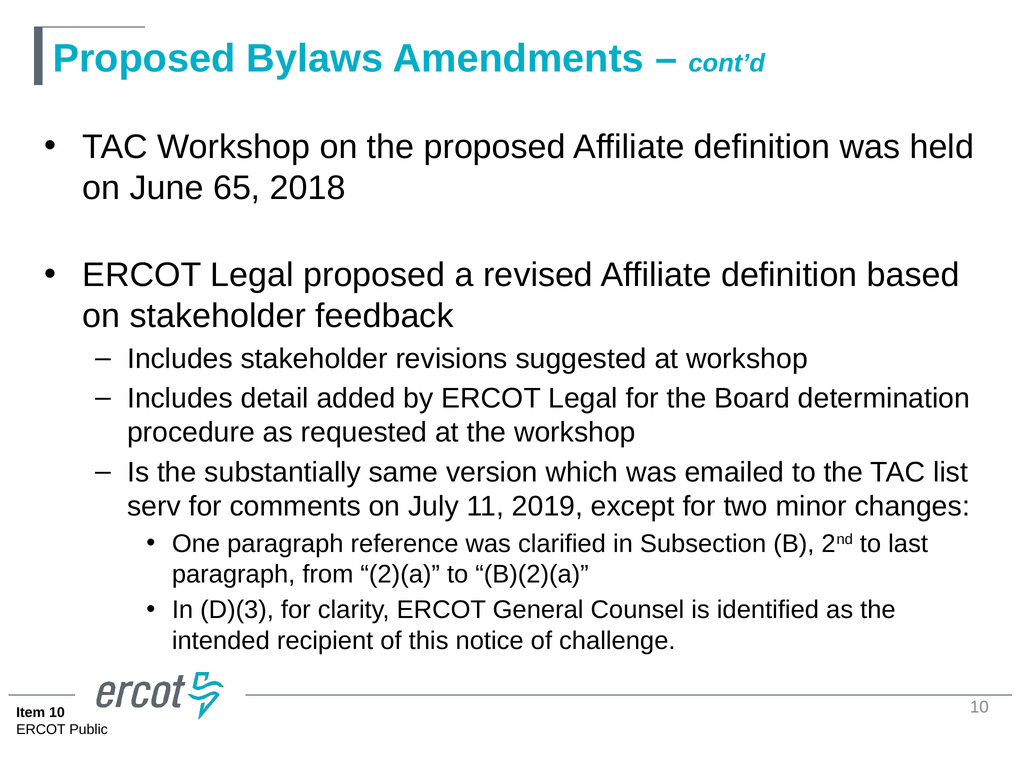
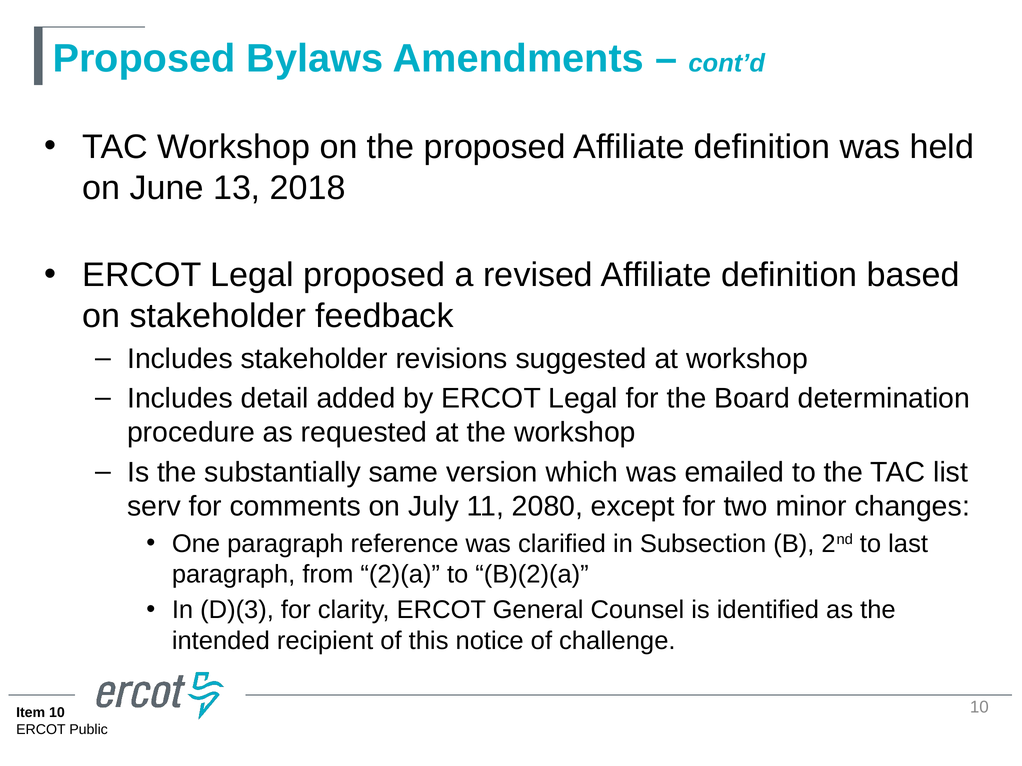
65: 65 -> 13 (237, 188)
2019: 2019 -> 2080 (547, 507)
